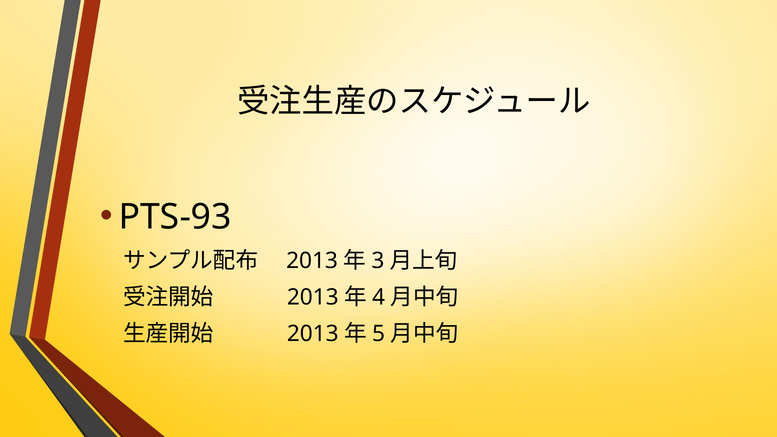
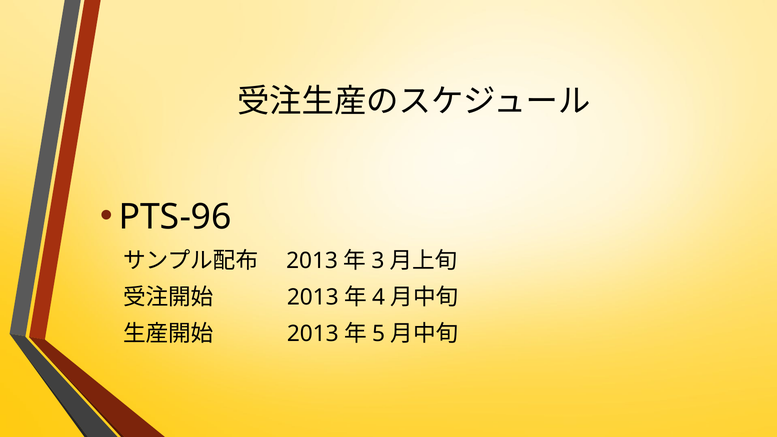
PTS-93: PTS-93 -> PTS-96 (175, 217)
